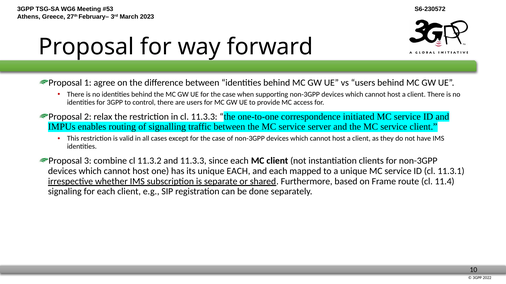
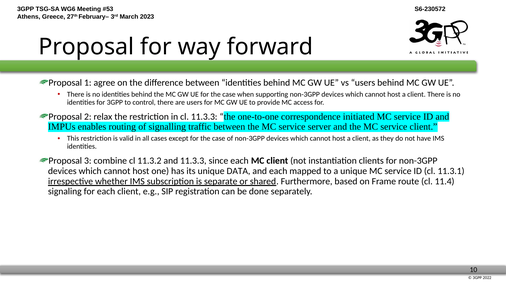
unique EACH: EACH -> DATA (238, 171)
